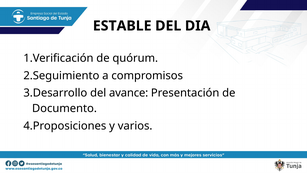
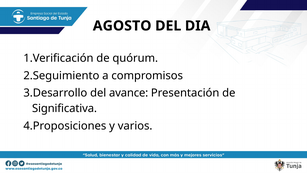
ESTABLE: ESTABLE -> AGOSTO (122, 26)
Documento: Documento -> Significativa (65, 108)
